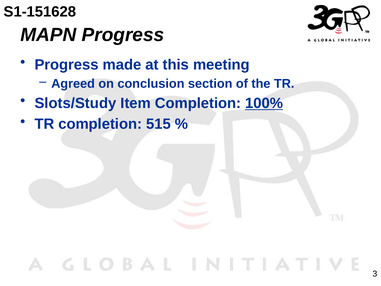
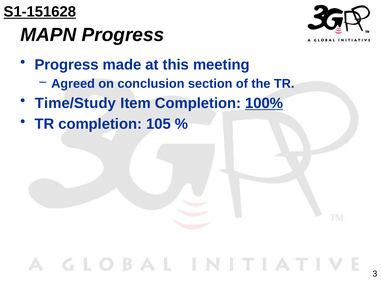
S1-151628 underline: none -> present (40, 12)
Slots/Study: Slots/Study -> Time/Study (75, 103)
515: 515 -> 105 (159, 124)
